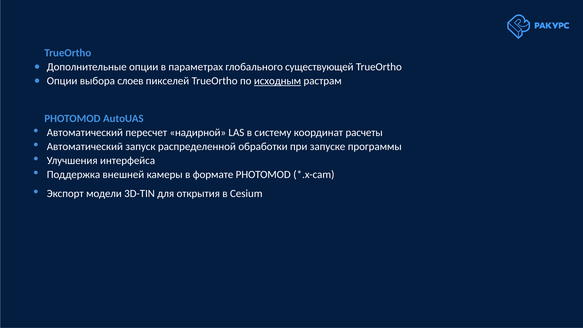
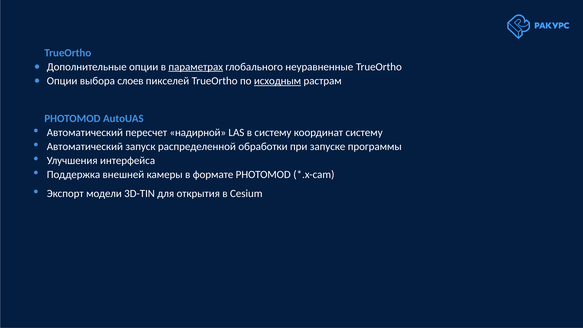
параметрах underline: none -> present (196, 67)
существующей: существующей -> неуравненные (319, 67)
координат расчеты: расчеты -> систему (364, 133)
